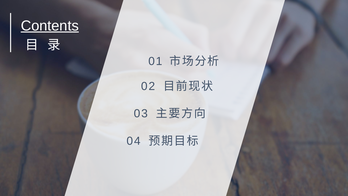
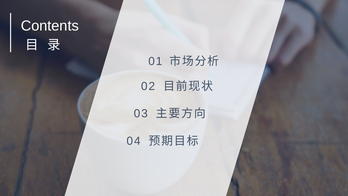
Contents underline: present -> none (50, 26)
